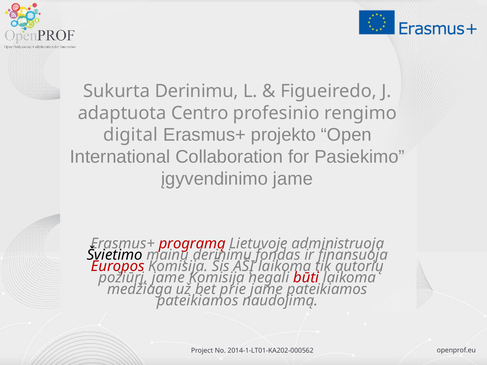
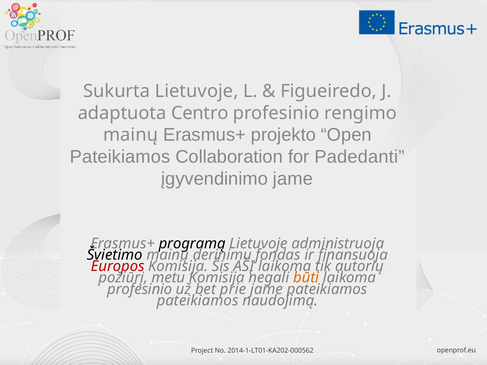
Sukurta Derinimu: Derinimu -> Lietuvoje (196, 91)
digital: digital -> mainų (131, 135)
International: International -> Pateikiamos (120, 157)
Pasiekimo: Pasiekimo -> Padedanti (359, 157)
programą colour: red -> black (192, 244)
požiūrį jame: jame -> metu (168, 278)
būti colour: red -> orange (306, 278)
medžiaga: medžiaga -> profesinio (140, 289)
